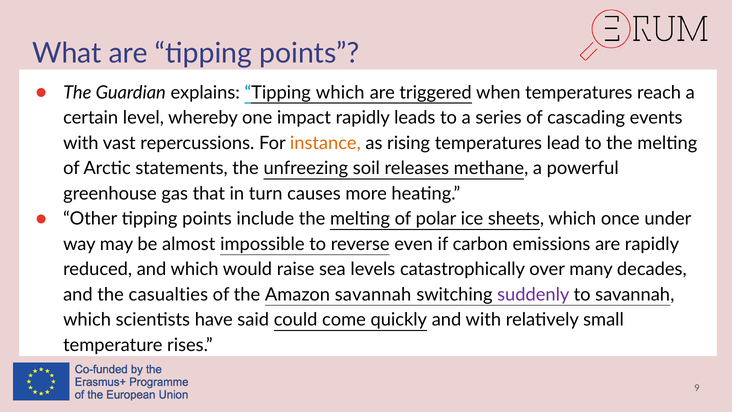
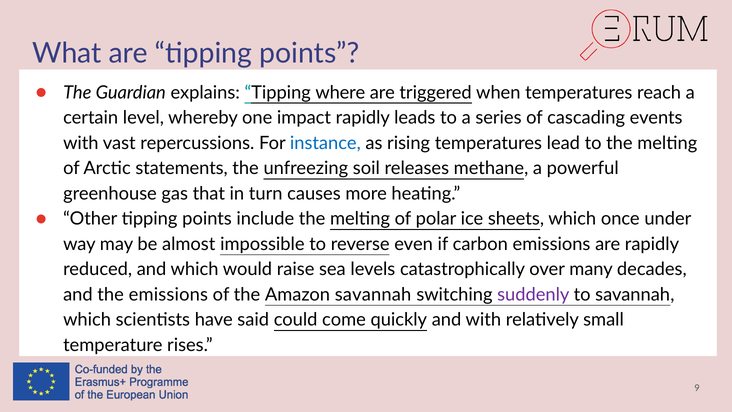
Tipping which: which -> where (340, 92)
instance colour: orange -> blue (325, 143)
the casualties: casualties -> emissions (168, 294)
